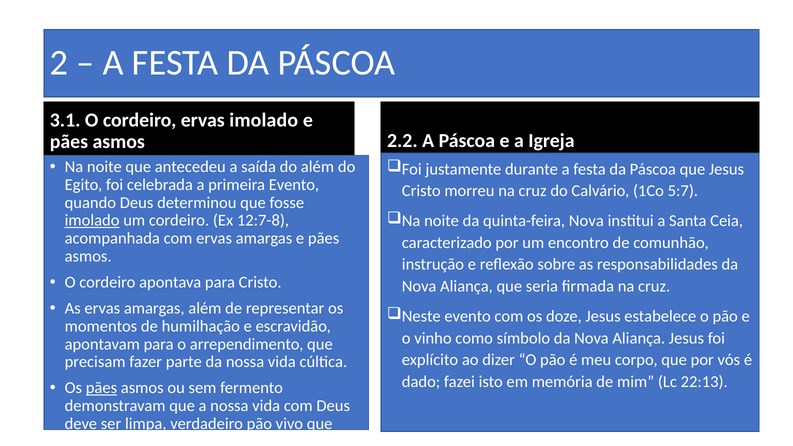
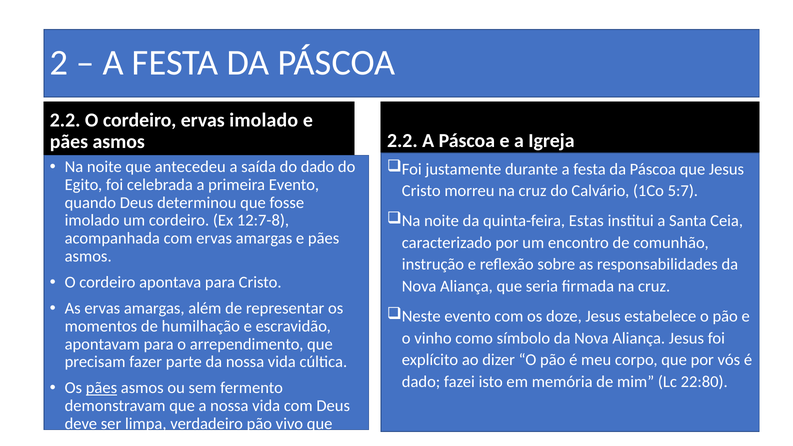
3.1: 3.1 -> 2.2 (65, 120)
do além: além -> dado (318, 167)
quinta-feira Nova: Nova -> Estas (586, 221)
imolado underline: present -> none (92, 221)
22:13: 22:13 -> 22:80 (704, 382)
